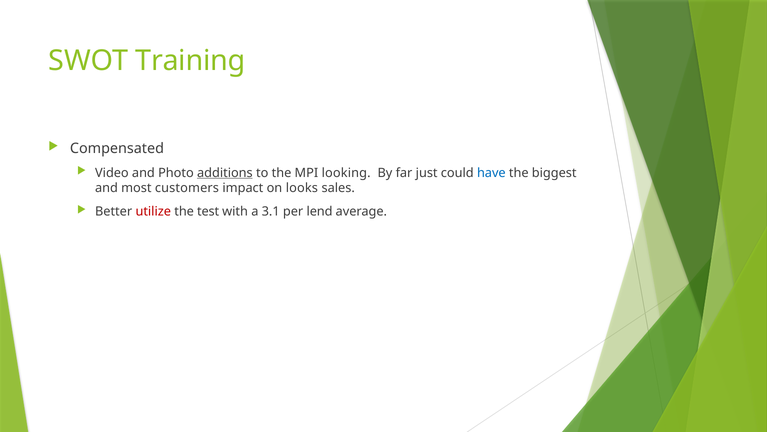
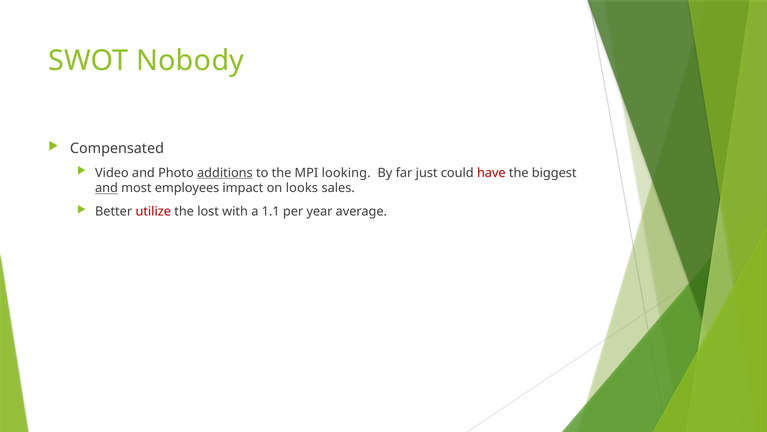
Training: Training -> Nobody (190, 60)
have colour: blue -> red (491, 173)
and underline: none -> present (107, 188)
customers: customers -> employees (187, 188)
test: test -> lost (208, 211)
3.1: 3.1 -> 1.1 (271, 211)
lend: lend -> year (320, 211)
